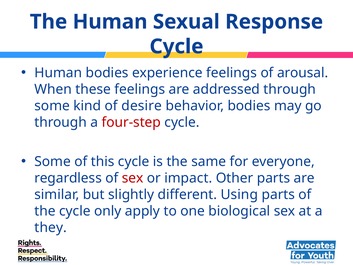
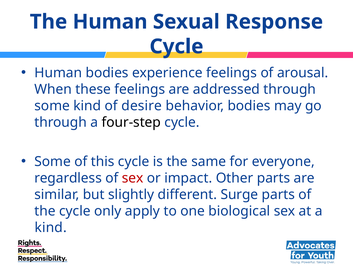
four-step colour: red -> black (131, 122)
Using: Using -> Surge (239, 194)
they: they -> kind (51, 227)
